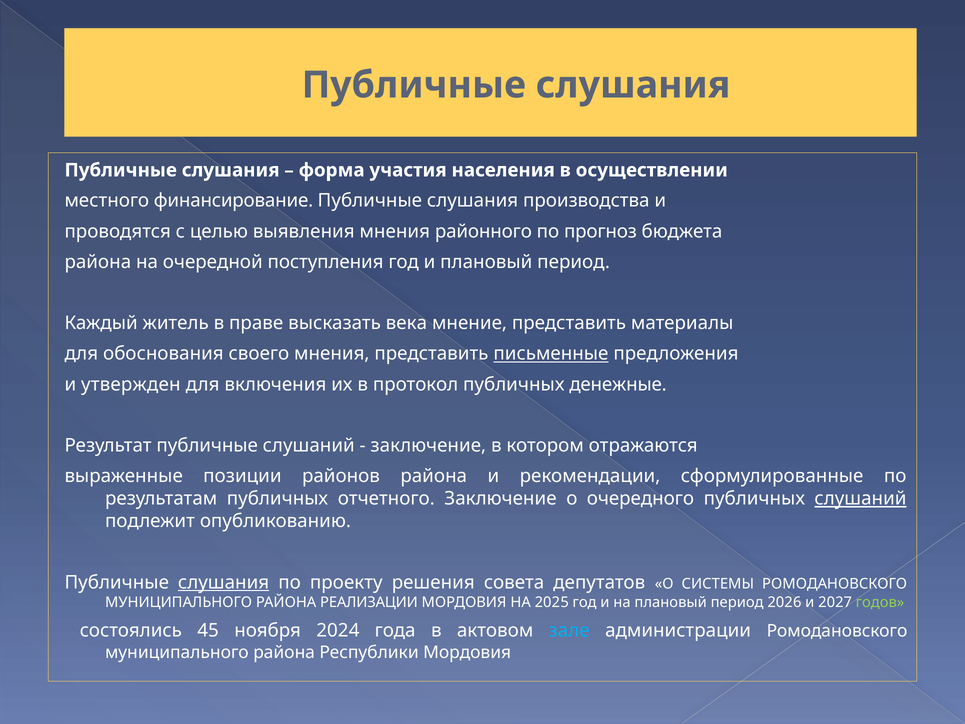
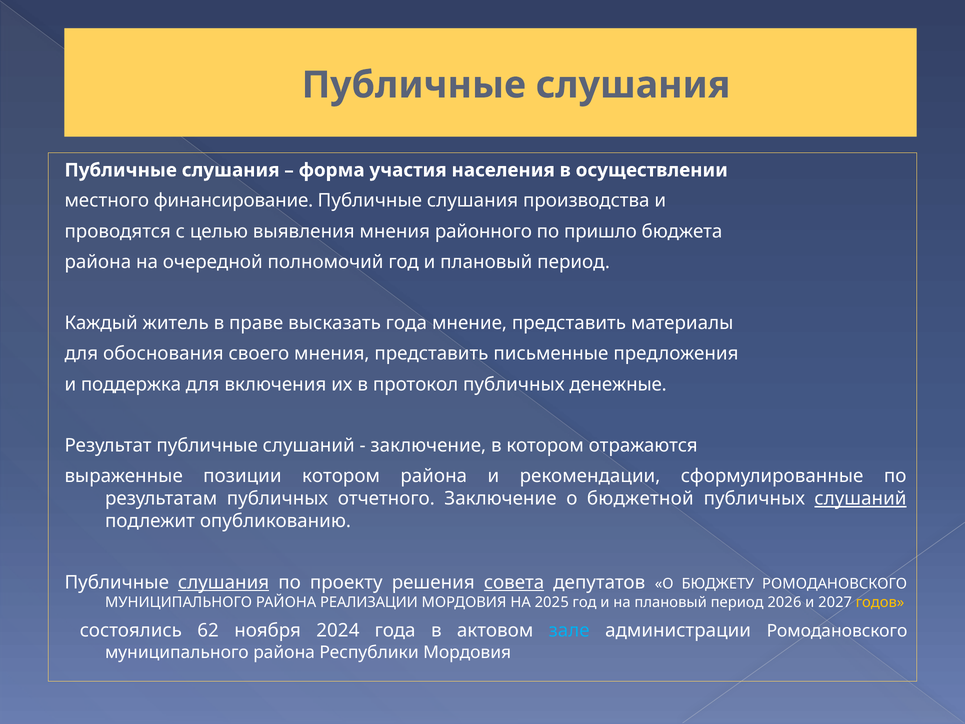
прогноз: прогноз -> пришло (600, 231)
поступления: поступления -> полномочий (326, 262)
высказать века: века -> года (406, 323)
письменные underline: present -> none (551, 354)
утвержден: утвержден -> поддержка (131, 384)
позиции районов: районов -> котором (341, 476)
очередного: очередного -> бюджетной (640, 498)
совета underline: none -> present (514, 582)
СИСТЕМЫ: СИСТЕМЫ -> БЮДЖЕТУ (718, 584)
годов colour: light green -> yellow (880, 602)
45: 45 -> 62 (208, 630)
